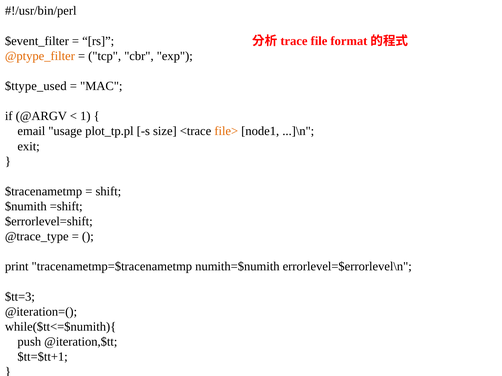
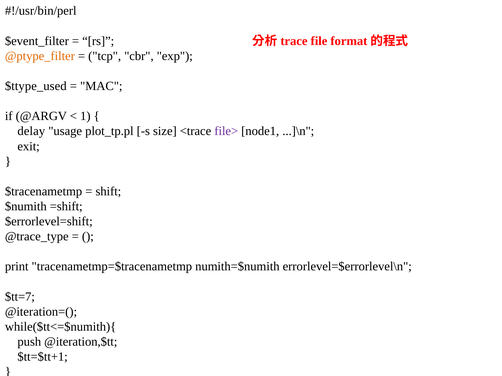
email: email -> delay (31, 131)
file> colour: orange -> purple (226, 131)
$tt=3: $tt=3 -> $tt=7 (20, 297)
